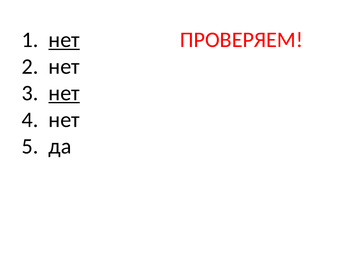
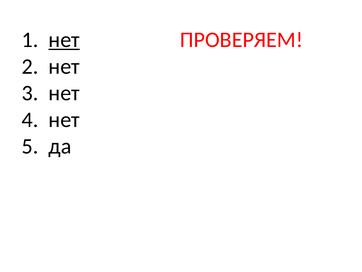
нет underline: present -> none (64, 93)
